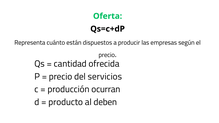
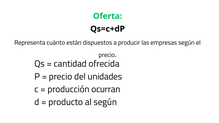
servicios: servicios -> unidades (105, 77)
al deben: deben -> según (105, 102)
